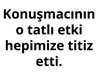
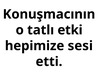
titiz: titiz -> sesi (80, 46)
